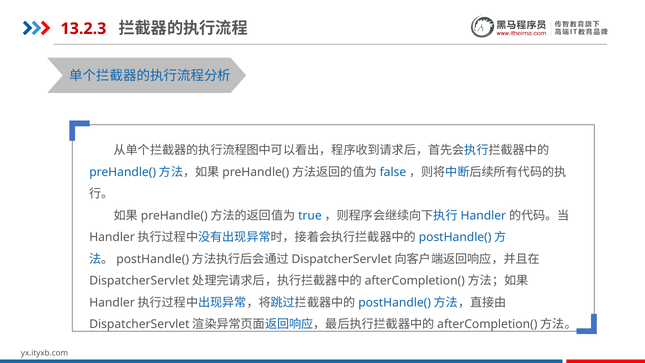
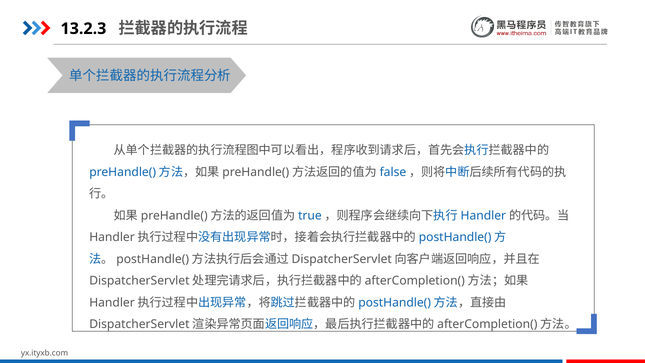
13.2.3 colour: red -> black (83, 29)
